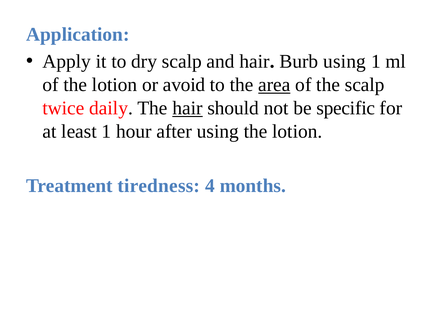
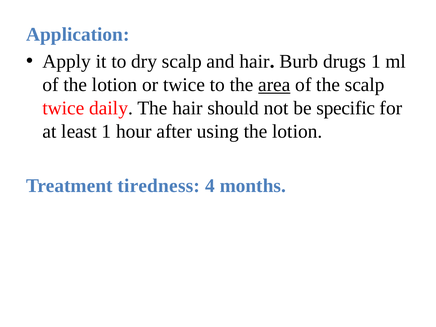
Burb using: using -> drugs (345, 62)
or avoid: avoid -> twice (184, 85)
hair underline: present -> none (187, 108)
